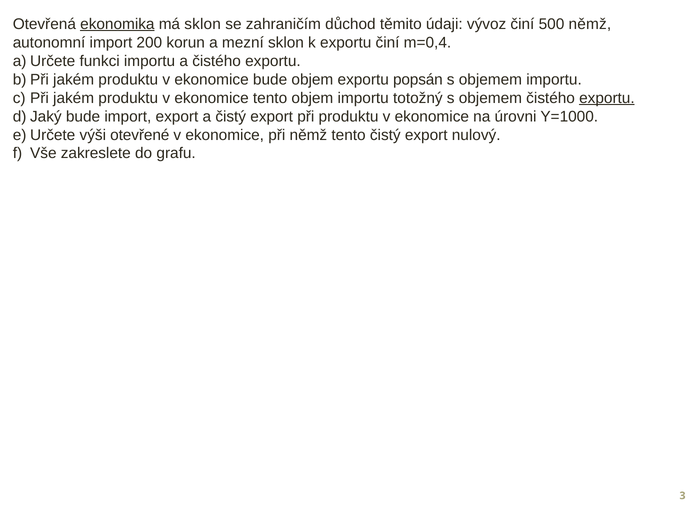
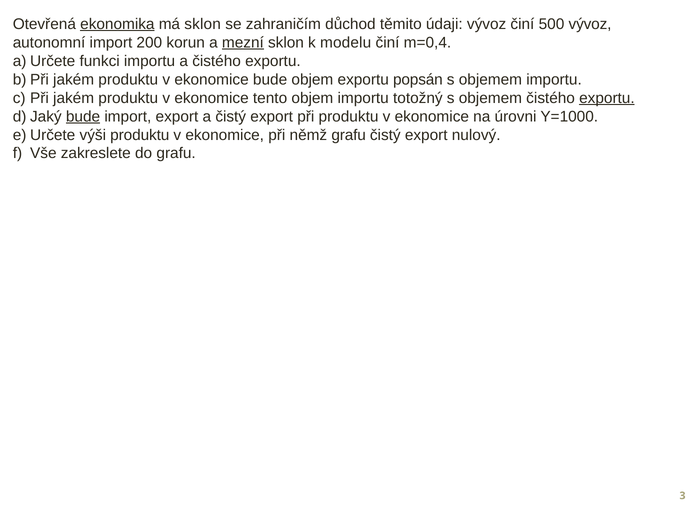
500 němž: němž -> vývoz (590, 24)
mezní underline: none -> present (243, 43)
k exportu: exportu -> modelu (346, 43)
bude underline: none -> present (83, 117)
výši otevřené: otevřené -> produktu (140, 135)
němž tento: tento -> grafu (349, 135)
